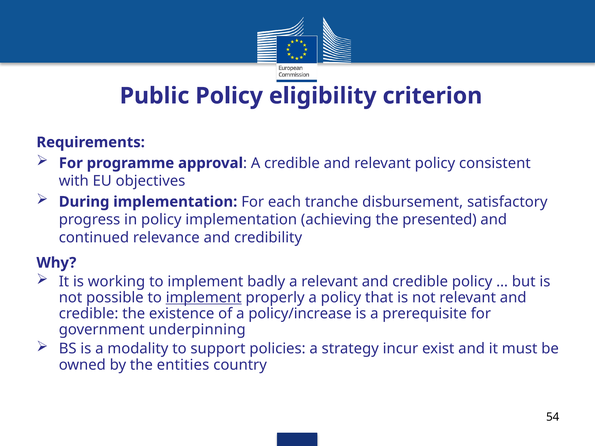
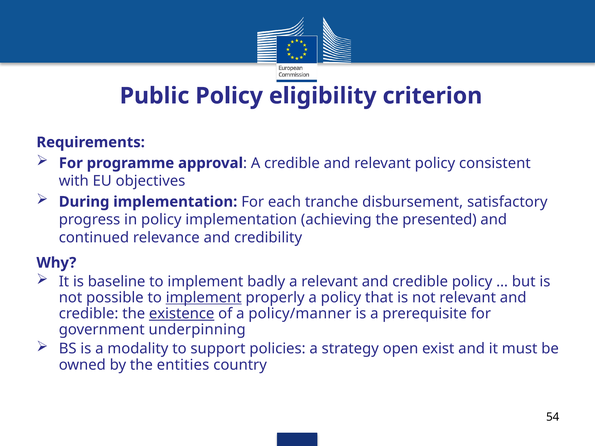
working: working -> baseline (117, 282)
existence underline: none -> present (182, 314)
policy/increase: policy/increase -> policy/manner (300, 314)
incur: incur -> open (401, 349)
